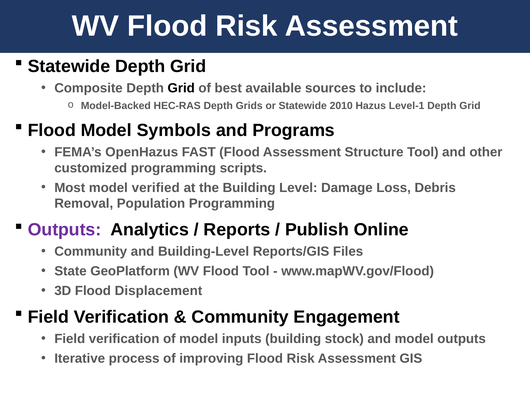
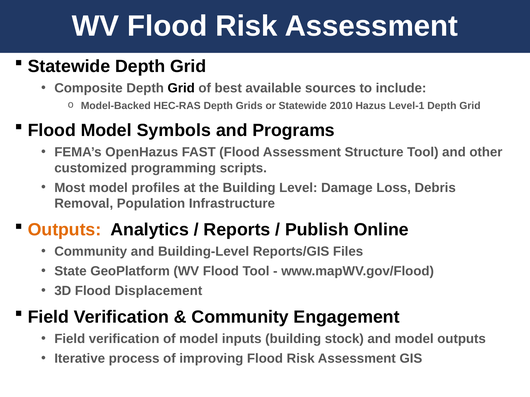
verified: verified -> profiles (156, 188)
Population Programming: Programming -> Infrastructure (232, 204)
Outputs colour: purple -> orange (65, 230)
